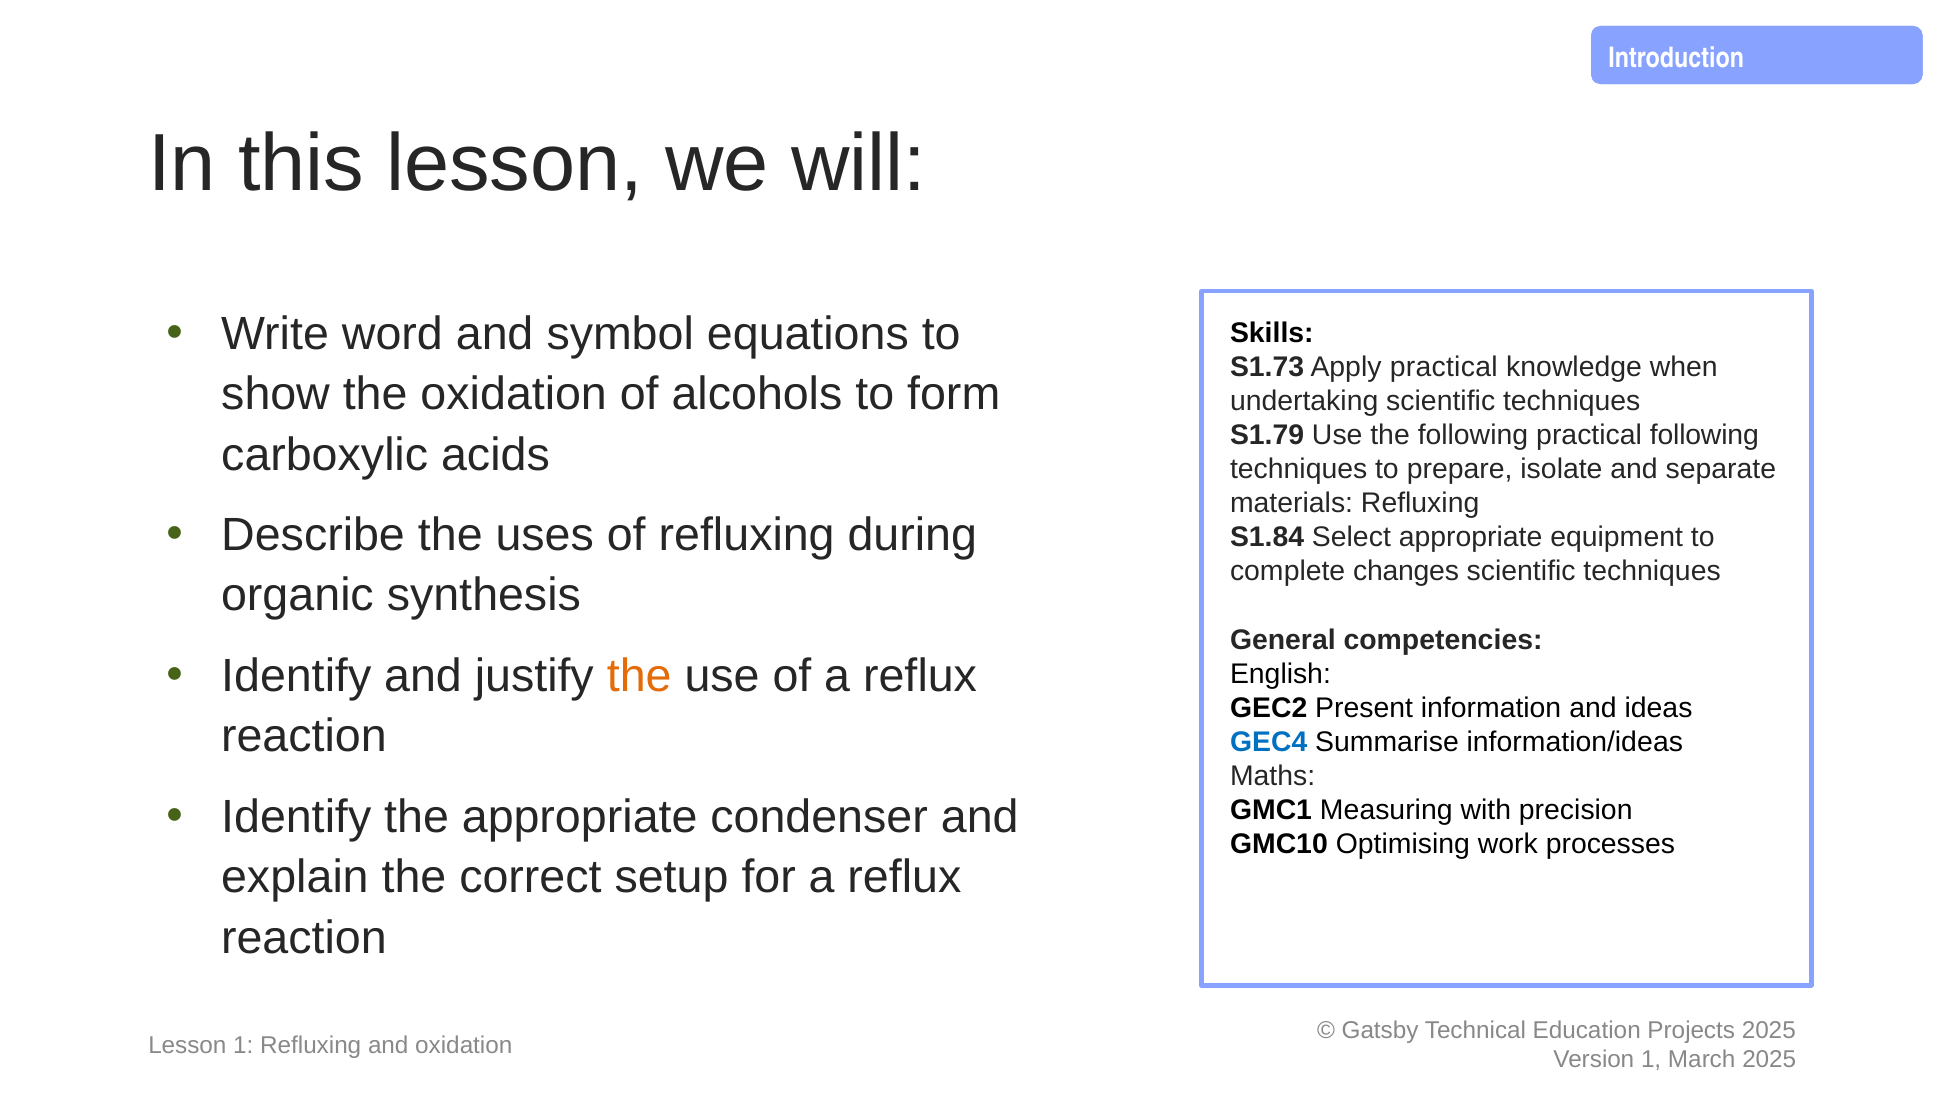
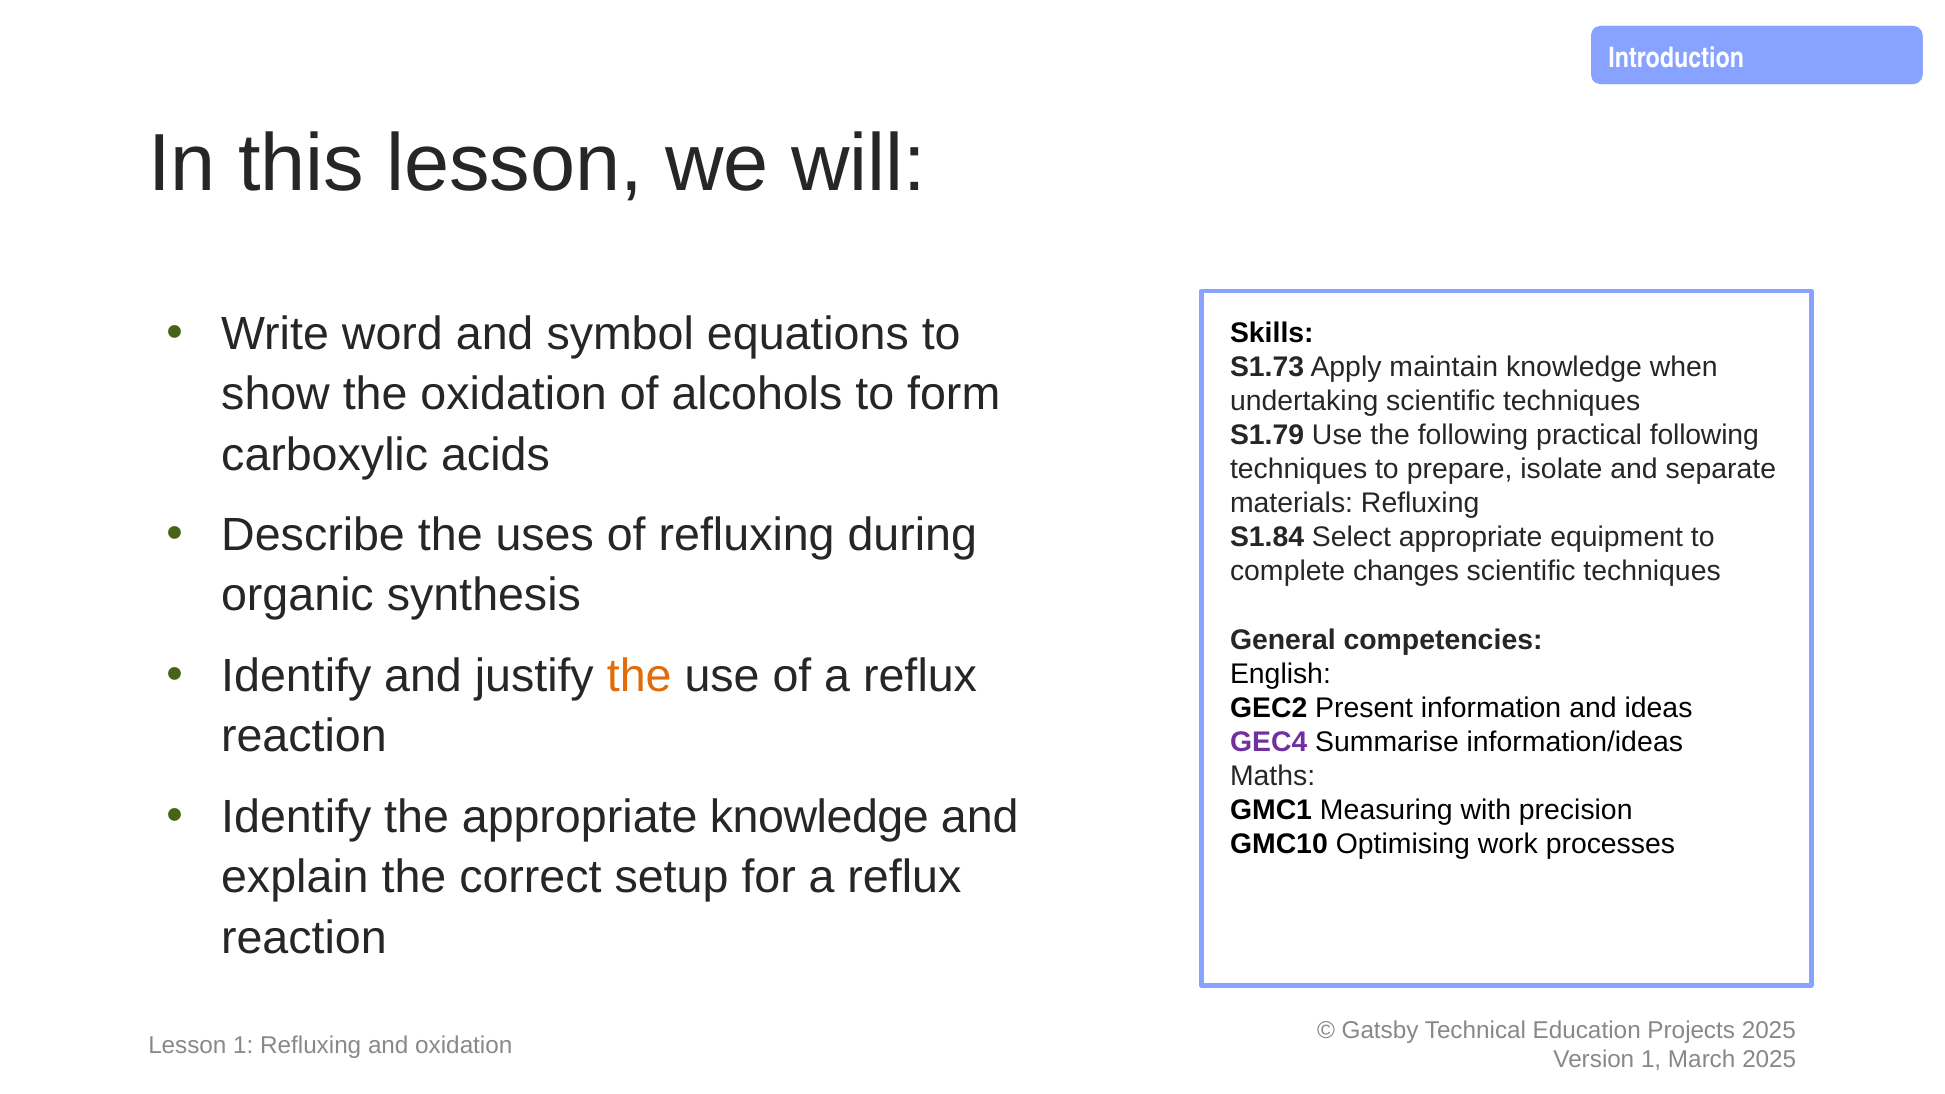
Apply practical: practical -> maintain (1444, 367)
GEC4 colour: blue -> purple (1269, 742)
appropriate condenser: condenser -> knowledge (819, 817)
